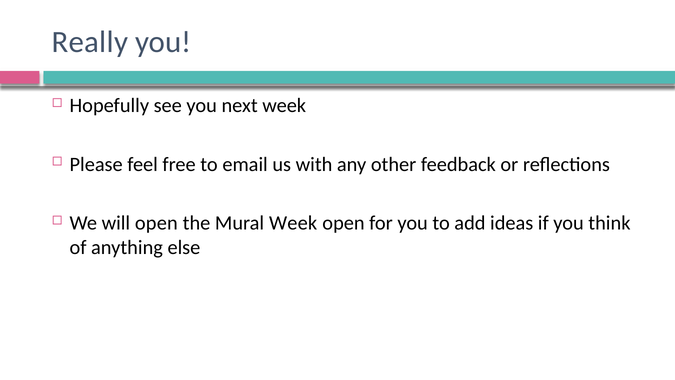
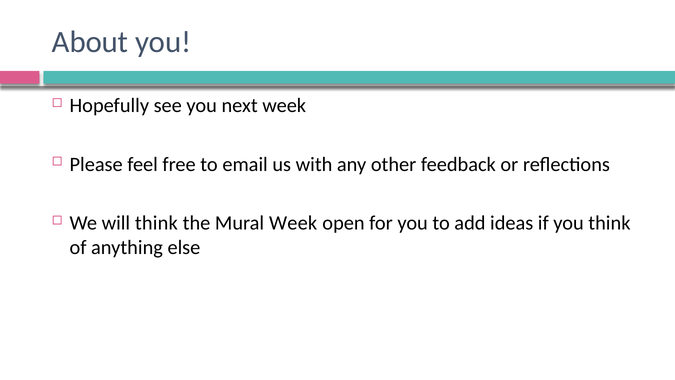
Really: Really -> About (90, 42)
will open: open -> think (156, 223)
